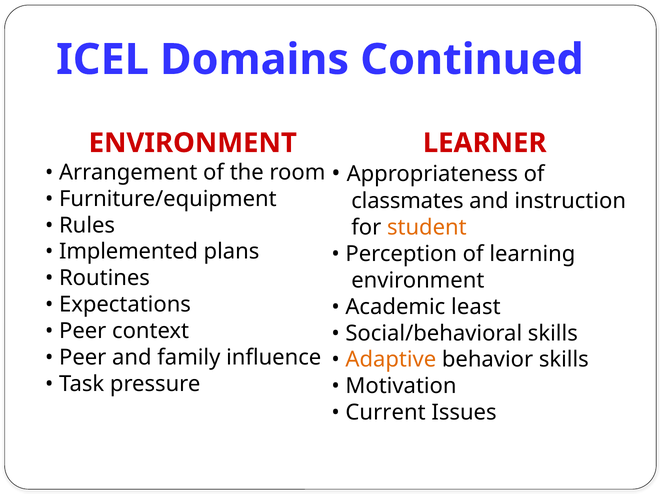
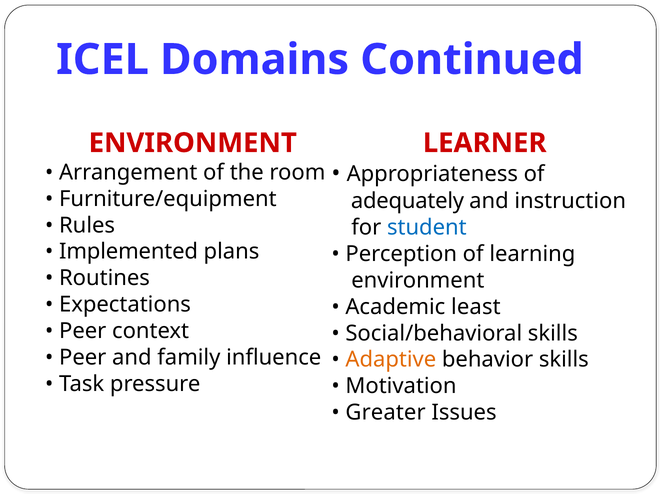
classmates: classmates -> adequately (407, 201)
student colour: orange -> blue (427, 227)
Current: Current -> Greater (386, 412)
